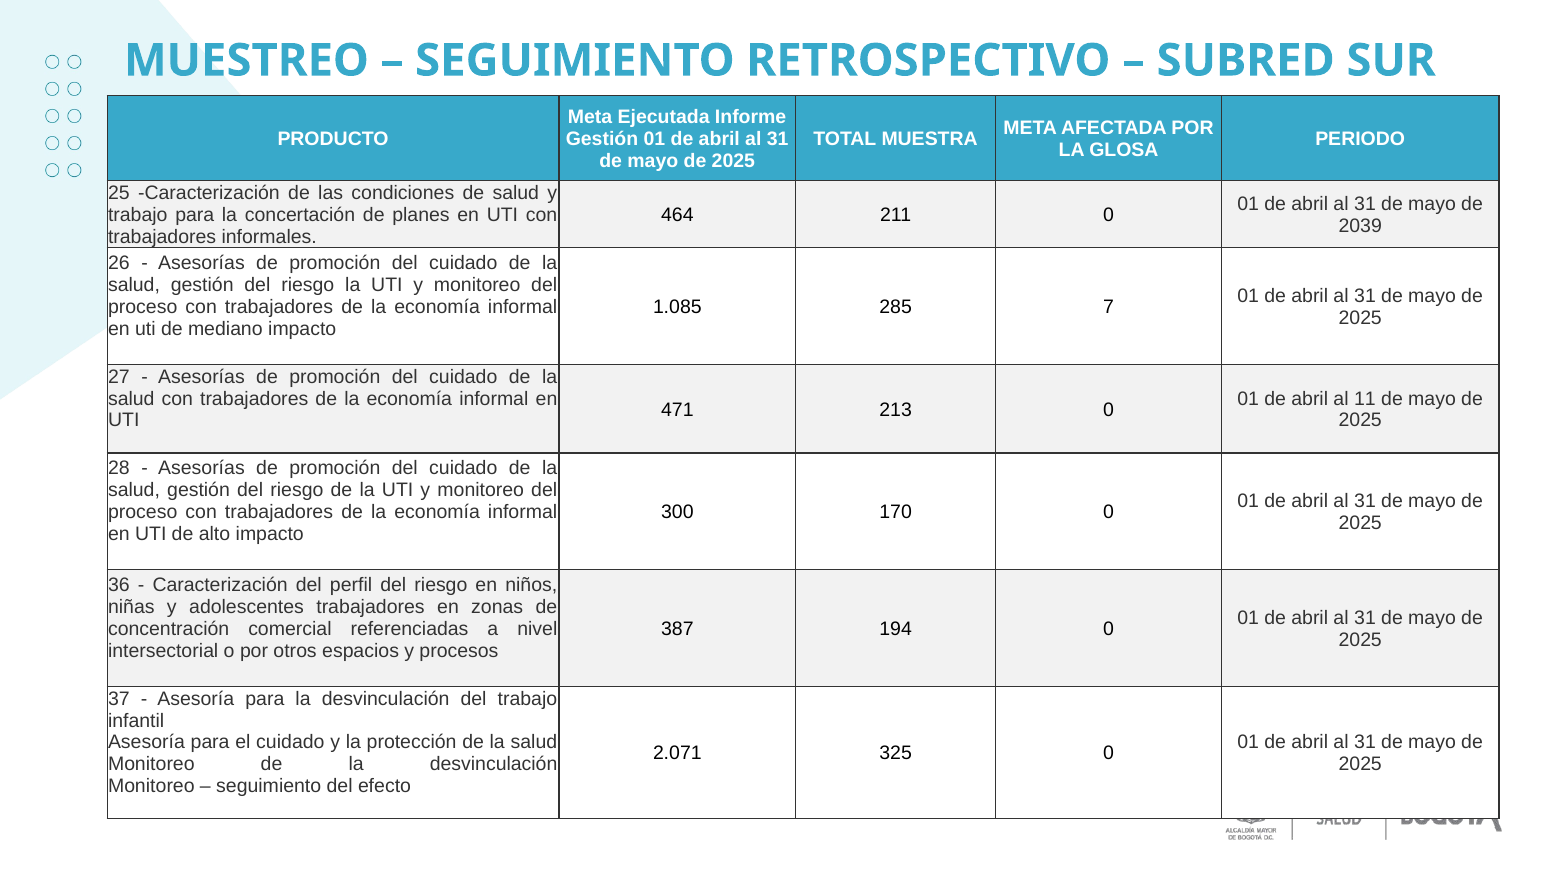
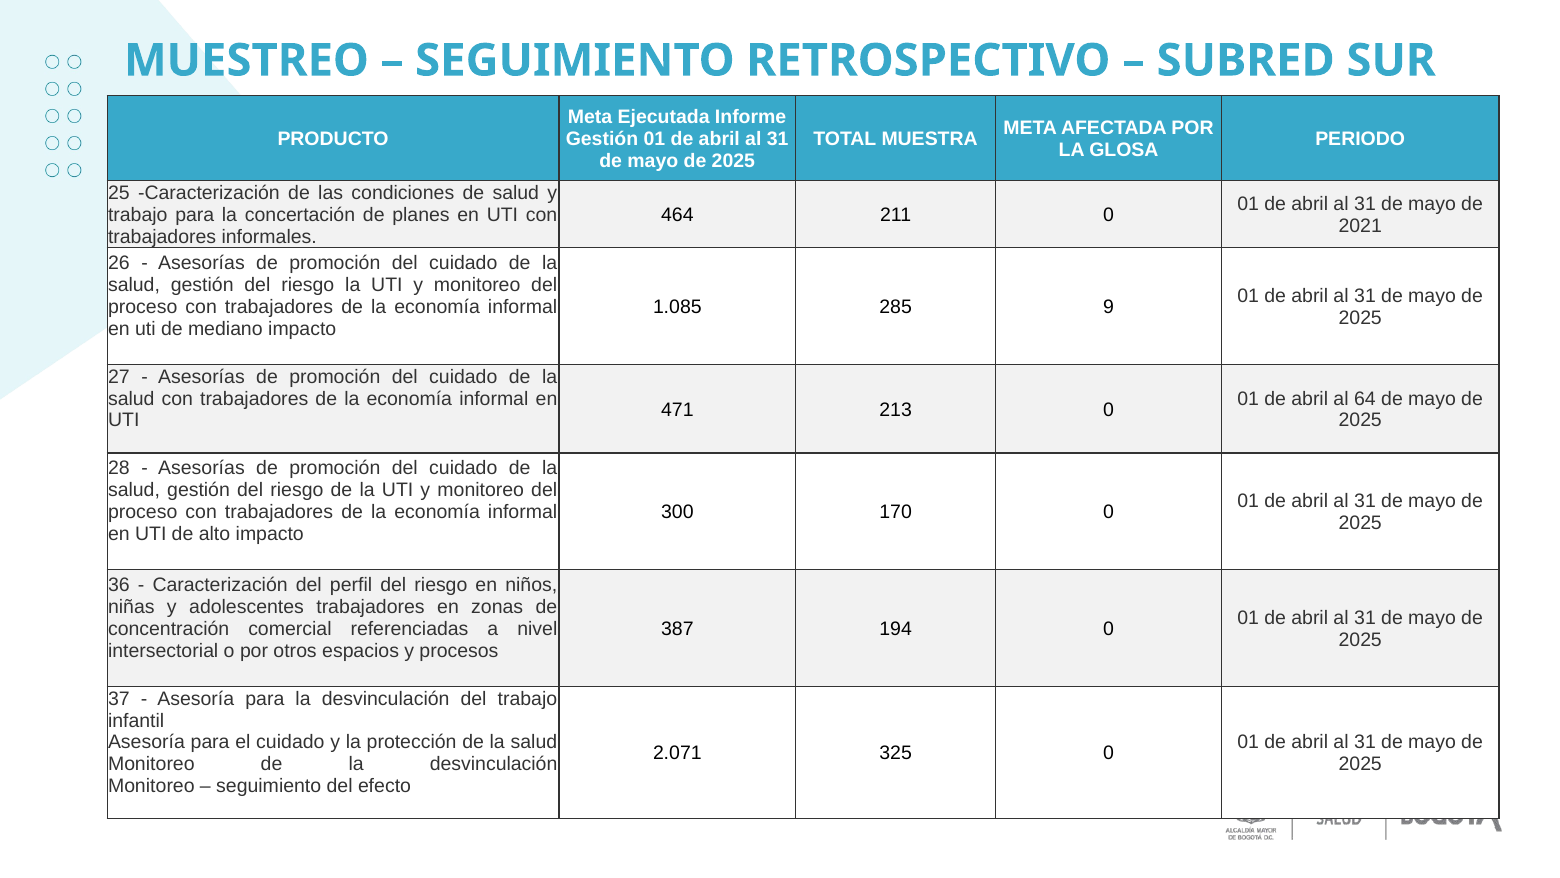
2039: 2039 -> 2021 (1360, 226)
7: 7 -> 9 (1109, 307)
11: 11 -> 64 (1365, 398)
